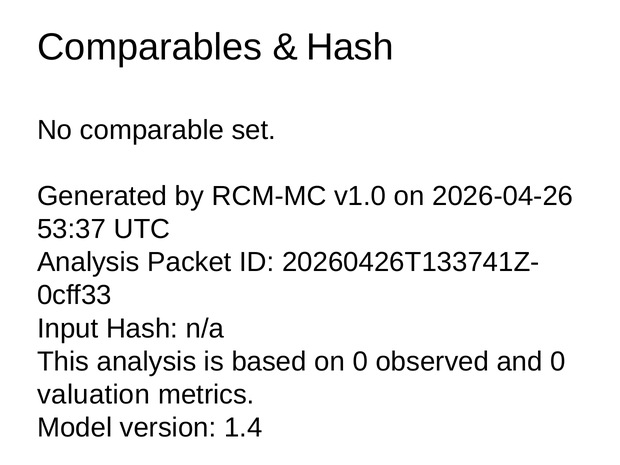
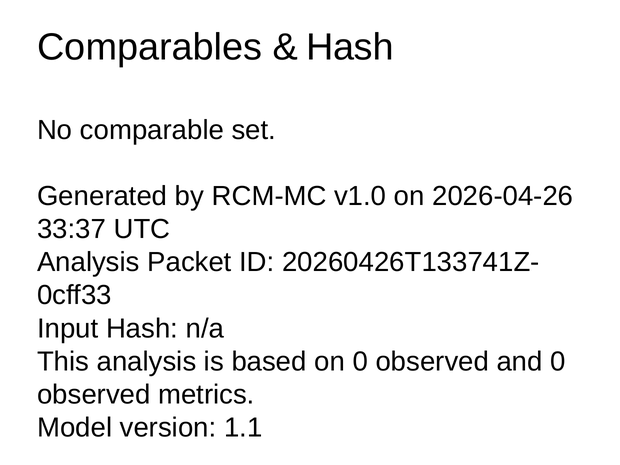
53:37: 53:37 -> 33:37 (72, 229)
valuation: valuation -> observed (94, 395)
1.4: 1.4 -> 1.1 (243, 428)
